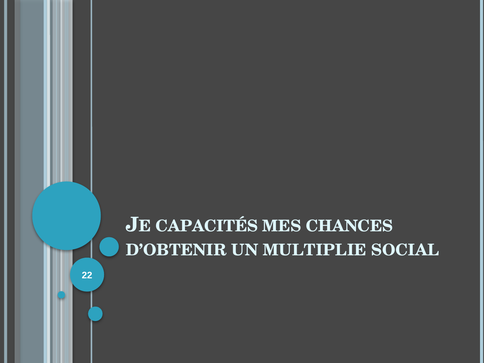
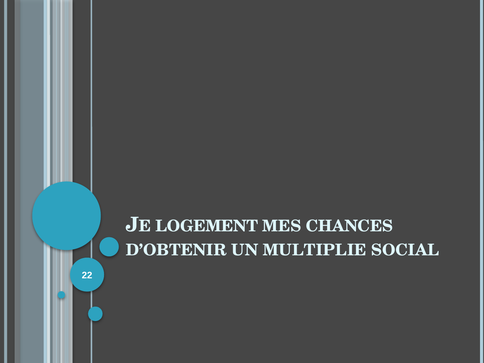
CAPACITÉS: CAPACITÉS -> LOGEMENT (207, 226)
